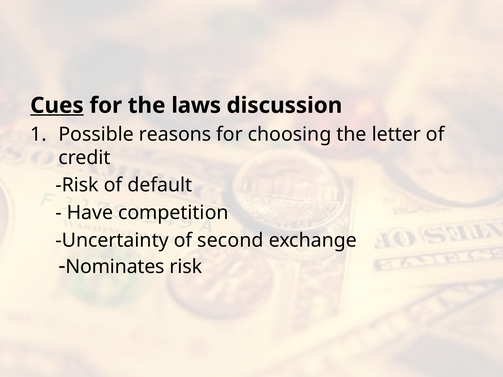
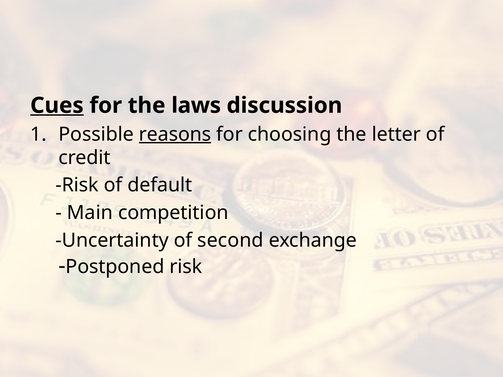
reasons underline: none -> present (175, 134)
Have: Have -> Main (90, 213)
Nominates: Nominates -> Postponed (115, 267)
